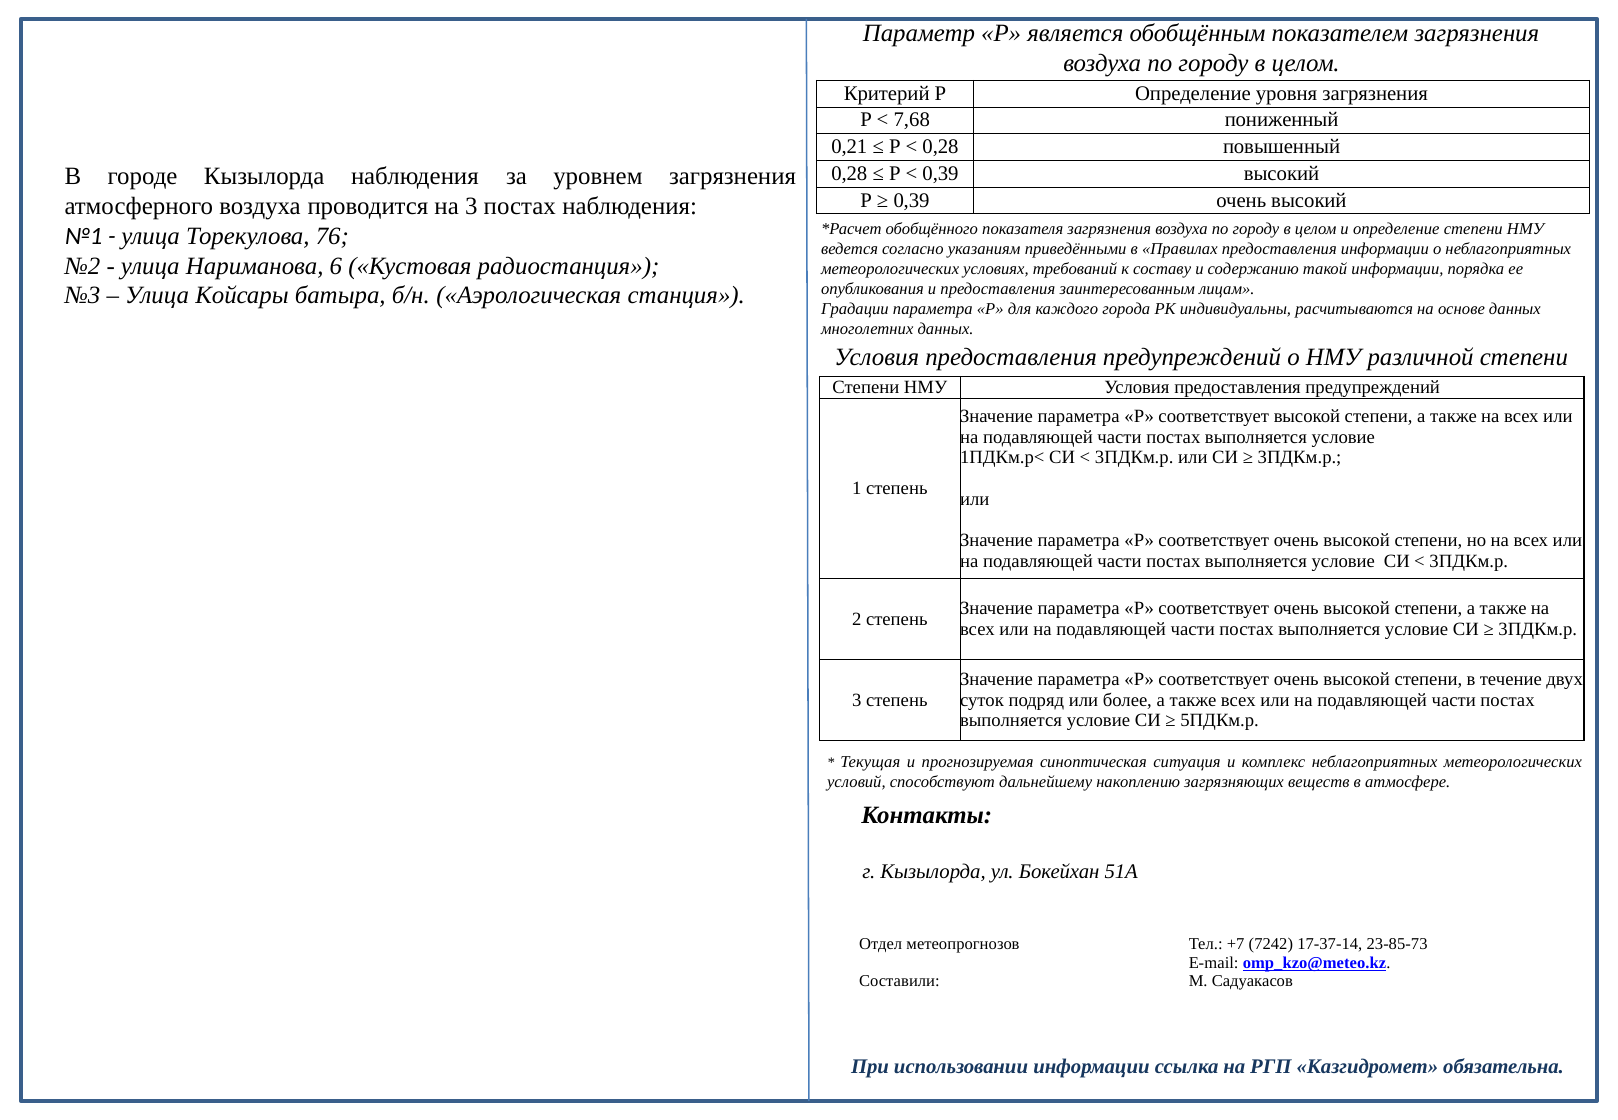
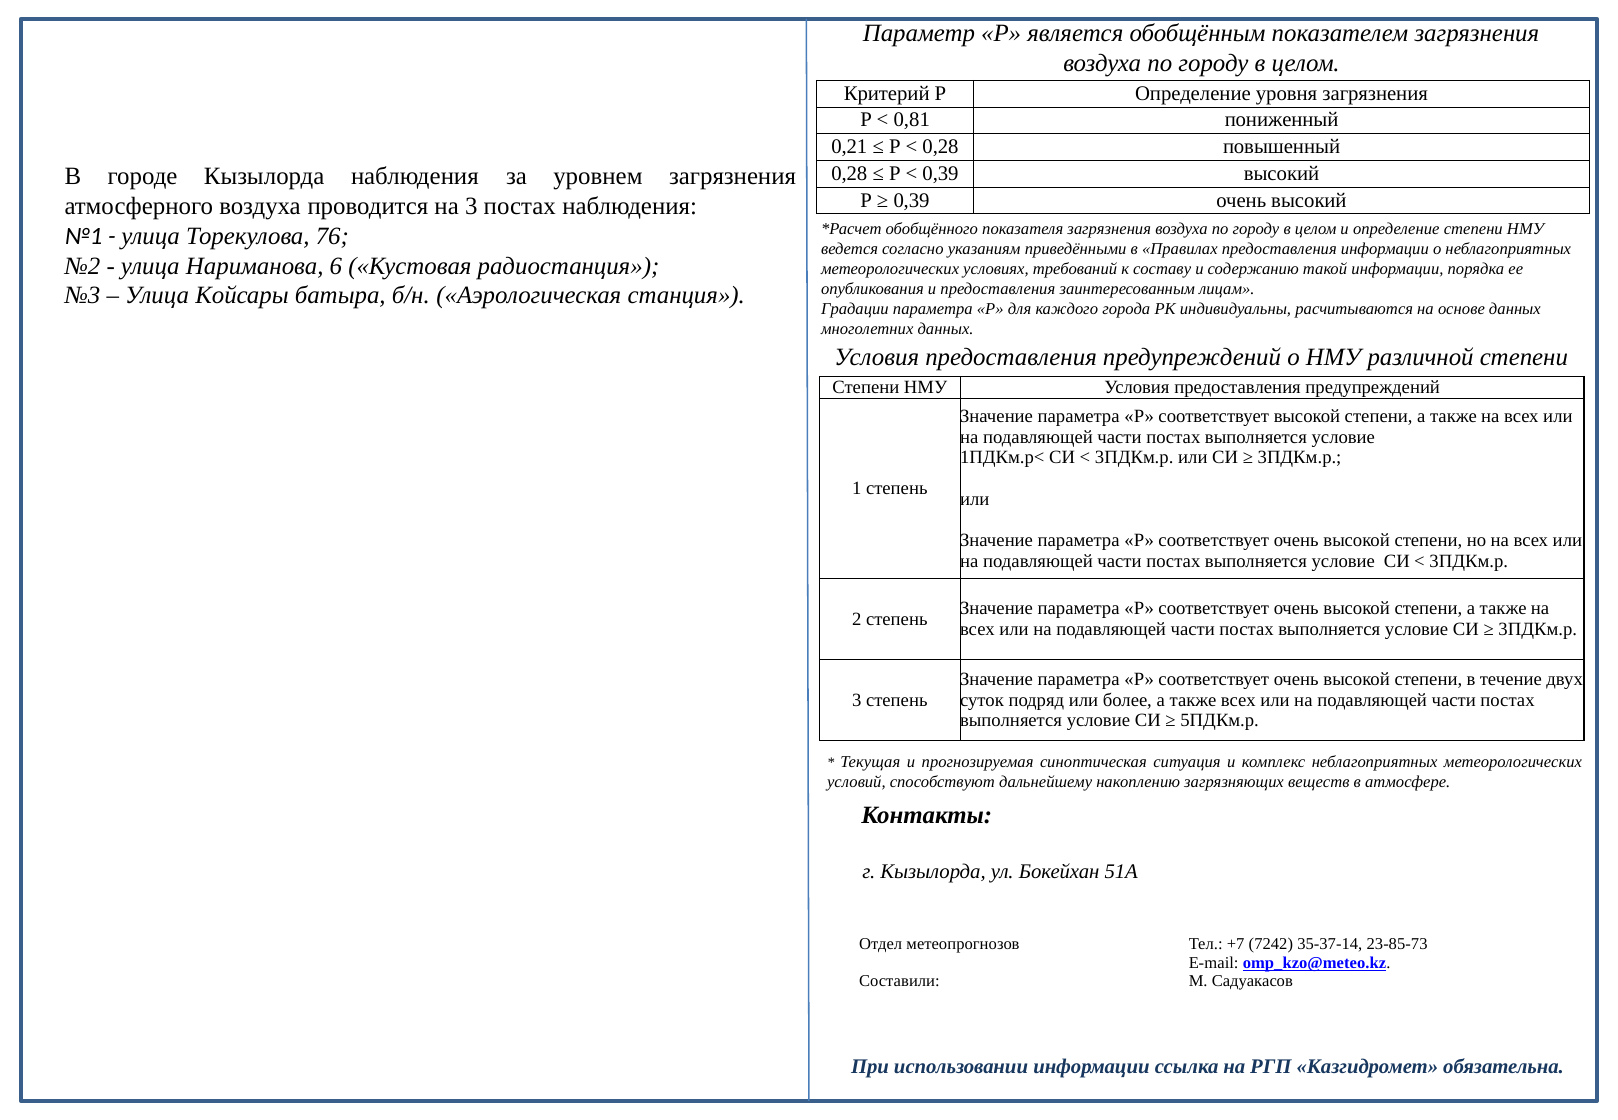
7,68: 7,68 -> 0,81 (912, 120)
17-37-14: 17-37-14 -> 35-37-14 (1330, 945)
